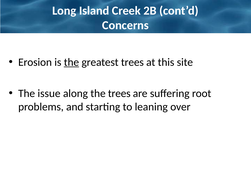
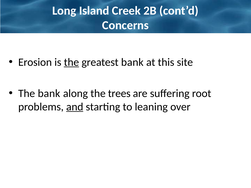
greatest trees: trees -> bank (132, 62)
The issue: issue -> bank (49, 93)
and underline: none -> present (75, 107)
